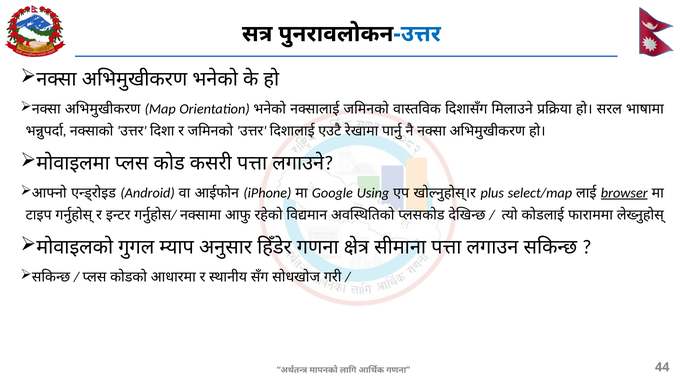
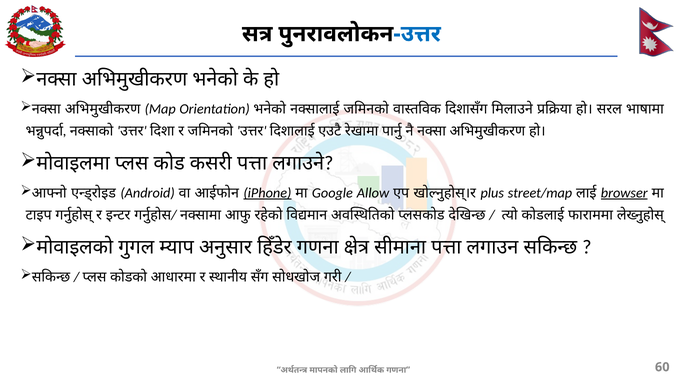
iPhone underline: none -> present (267, 193)
Using: Using -> Allow (373, 193)
select/map: select/map -> street/map (540, 193)
44: 44 -> 60 (662, 367)
